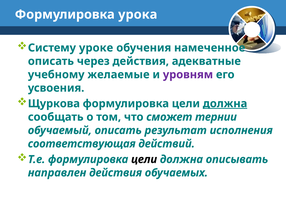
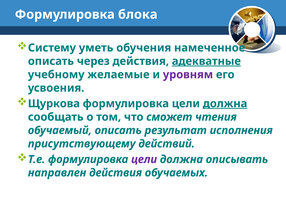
урока: урока -> блока (138, 14)
уроке: уроке -> уметь (96, 48)
адекватные underline: none -> present (206, 61)
тернии: тернии -> чтения (216, 117)
соответствующая: соответствующая -> присутствующему (82, 143)
цели colour: black -> purple (144, 159)
